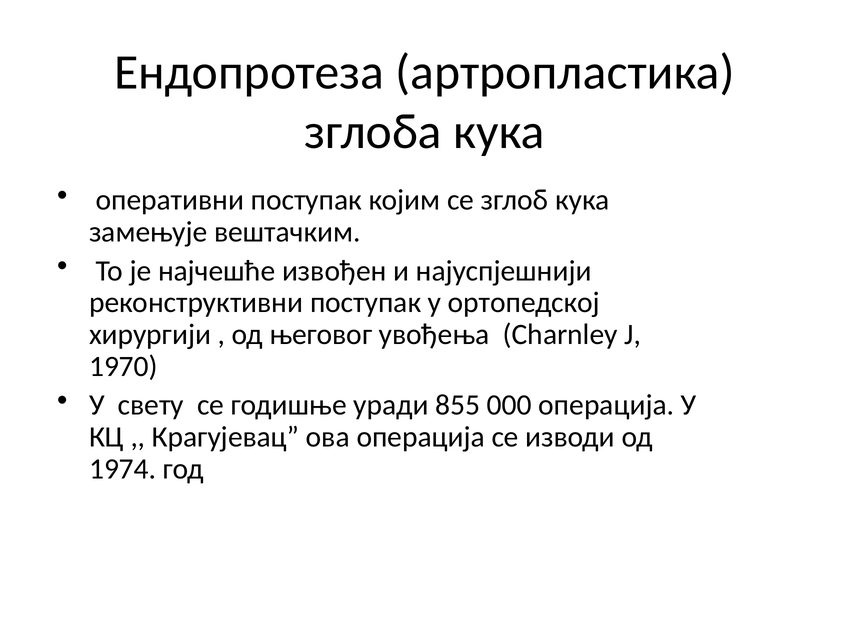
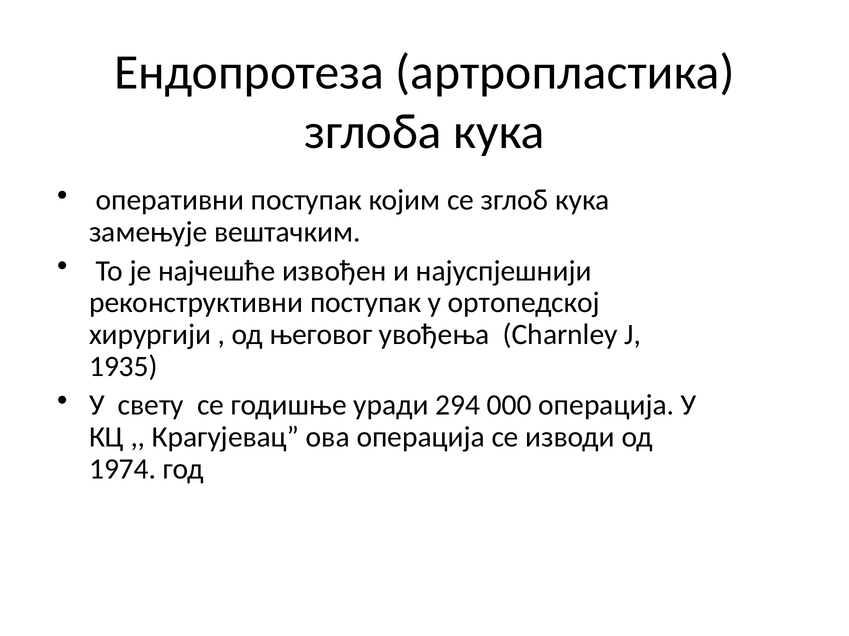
1970: 1970 -> 1935 (123, 367)
855: 855 -> 294 (458, 405)
